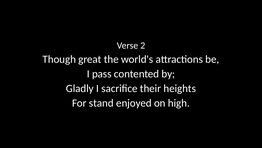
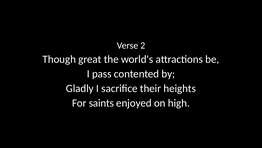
stand: stand -> saints (101, 103)
